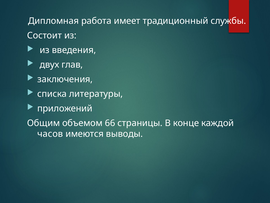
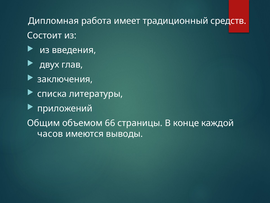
службы: службы -> средств (228, 21)
